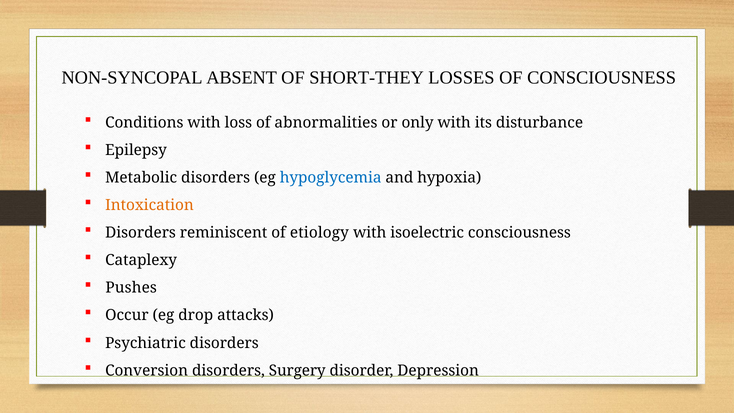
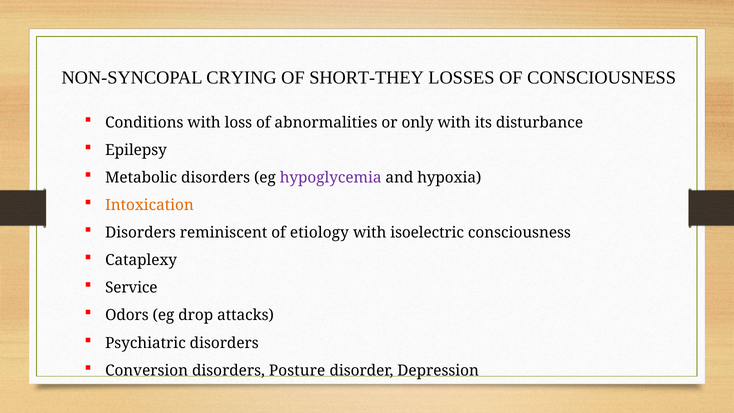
ABSENT: ABSENT -> CRYING (241, 78)
hypoglycemia colour: blue -> purple (331, 178)
Pushes: Pushes -> Service (131, 288)
Occur: Occur -> Odors (127, 315)
Surgery: Surgery -> Posture (297, 370)
